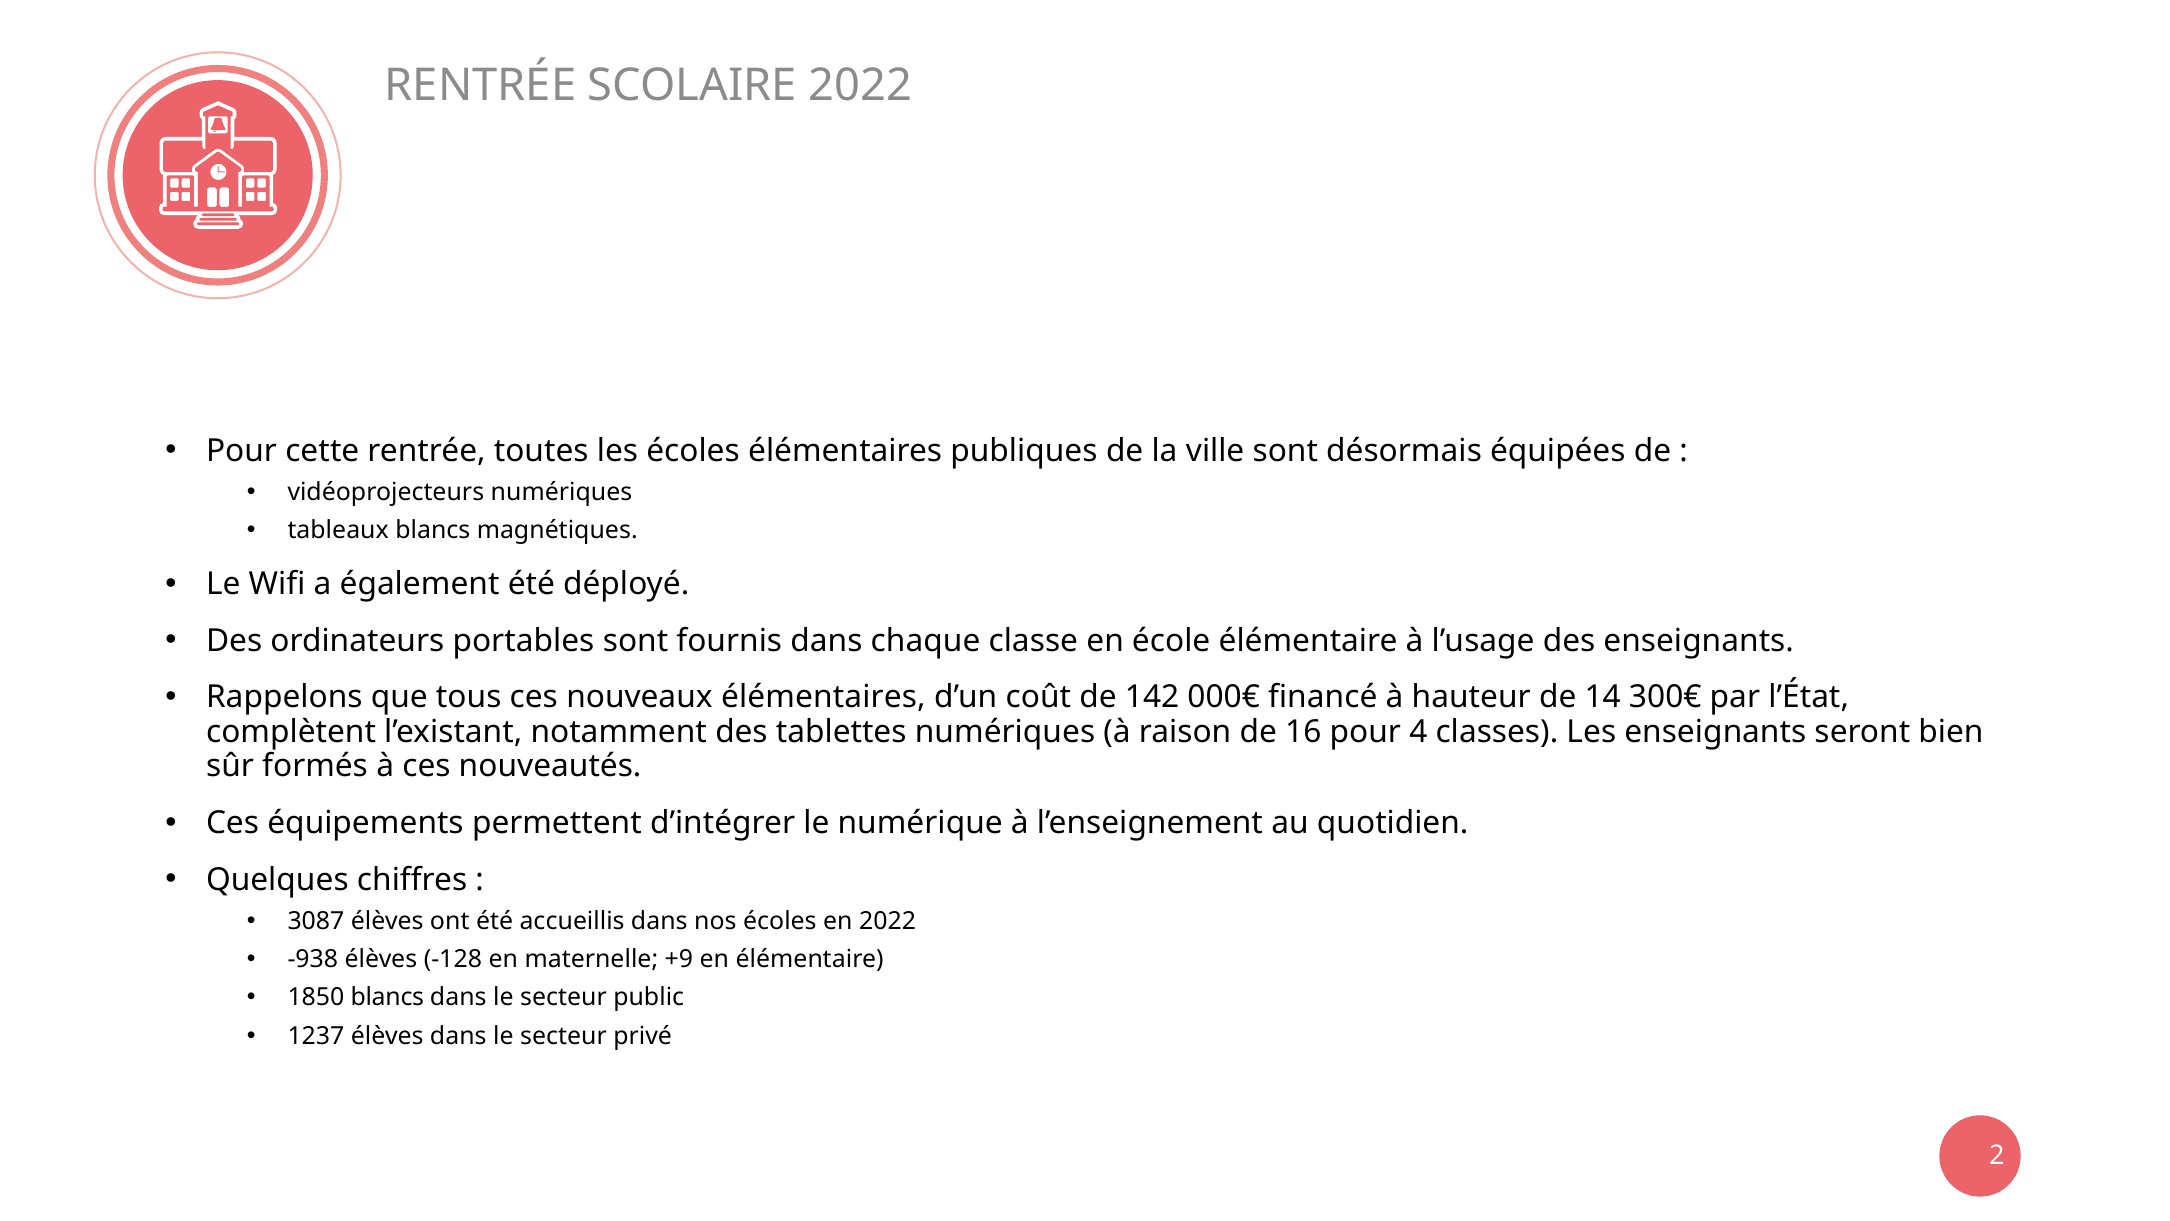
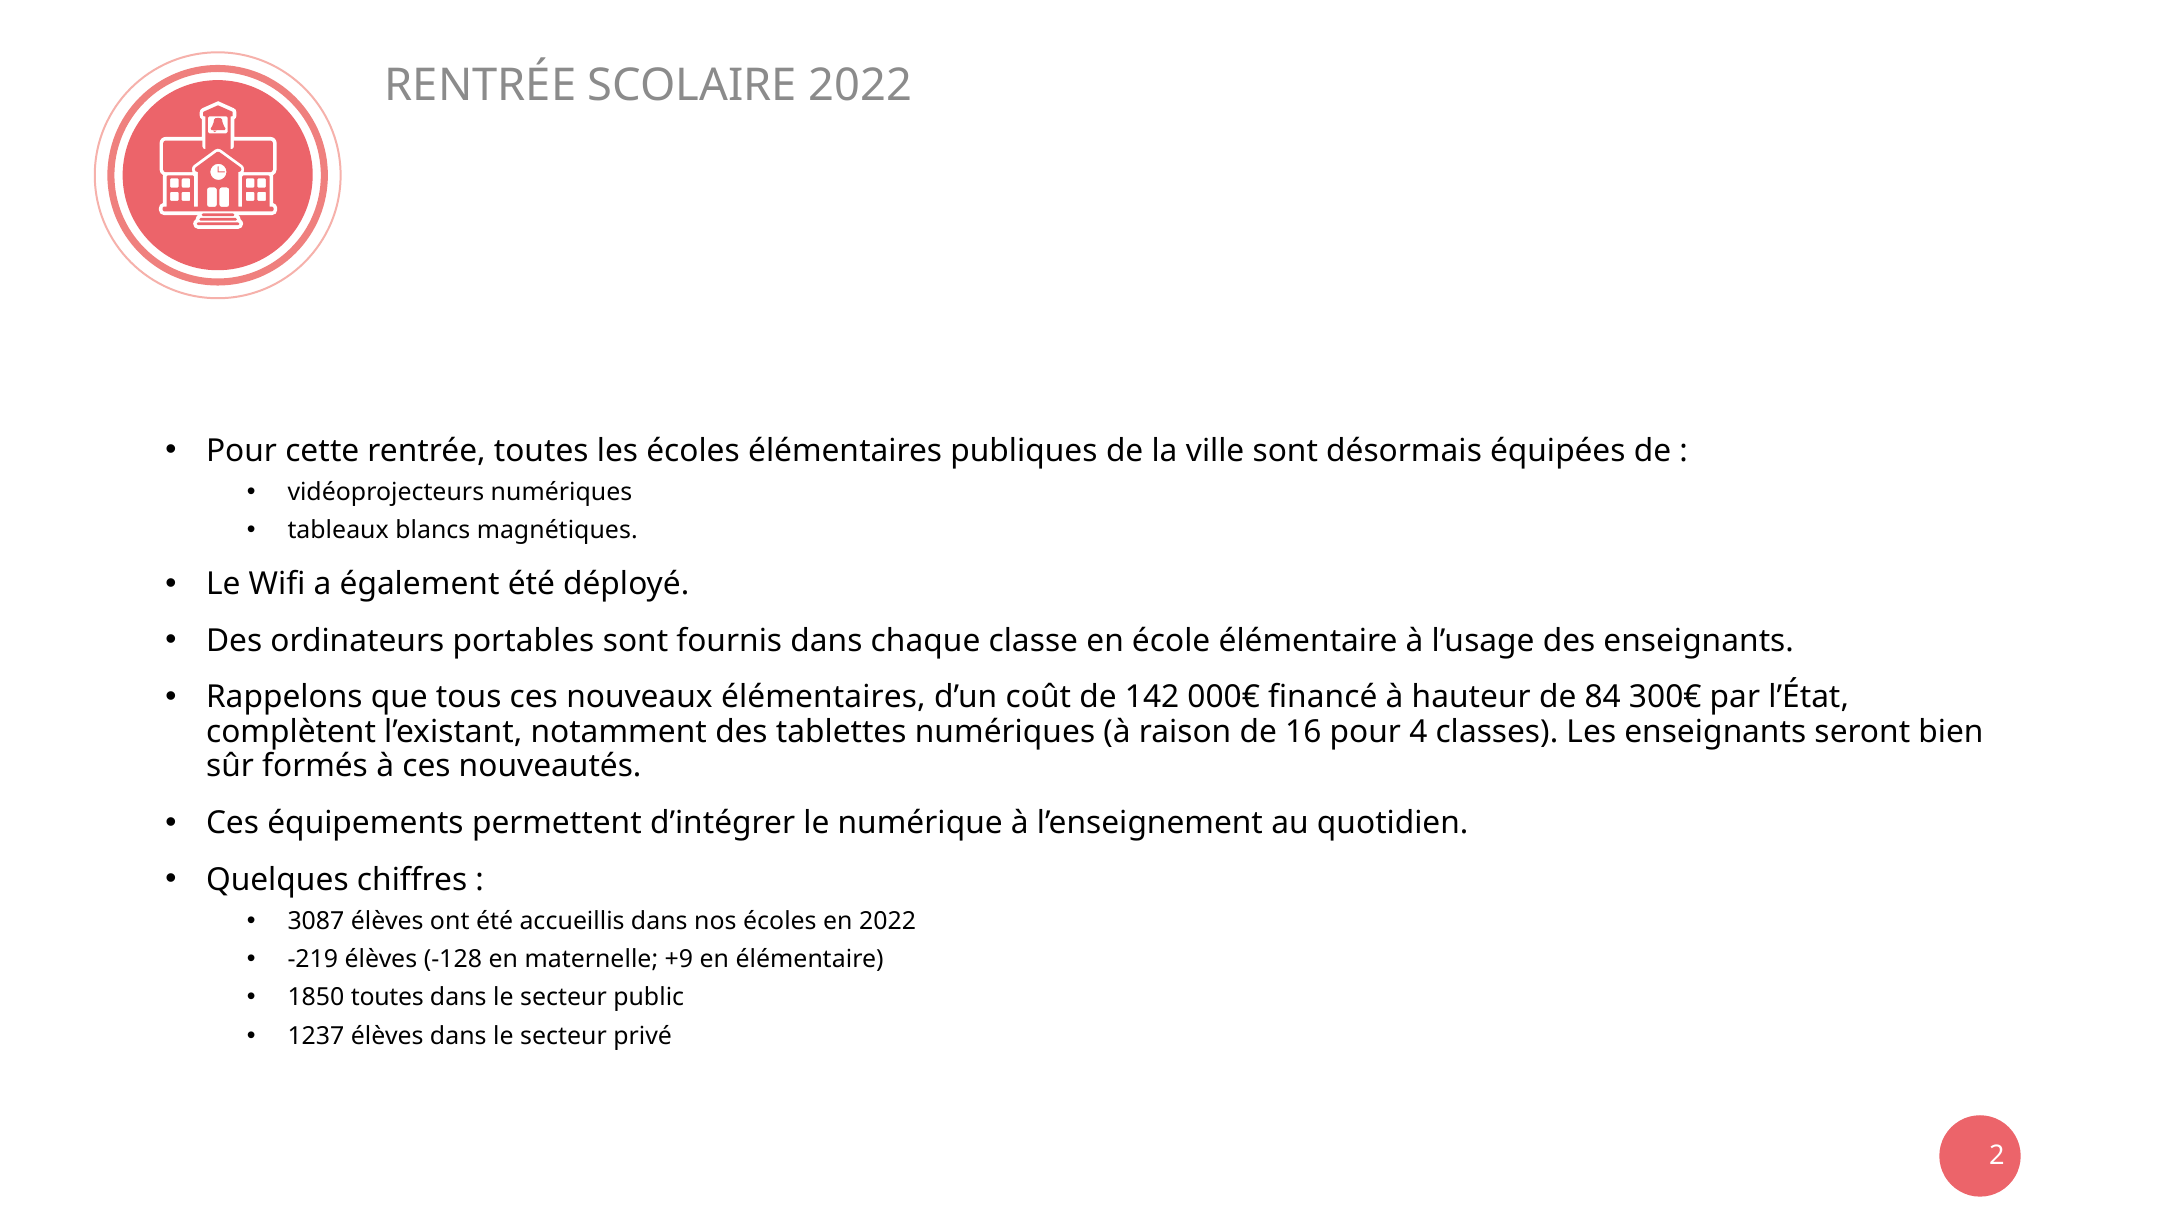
14: 14 -> 84 (1603, 697)
-938: -938 -> -219 (313, 959)
1850 blancs: blancs -> toutes (387, 997)
